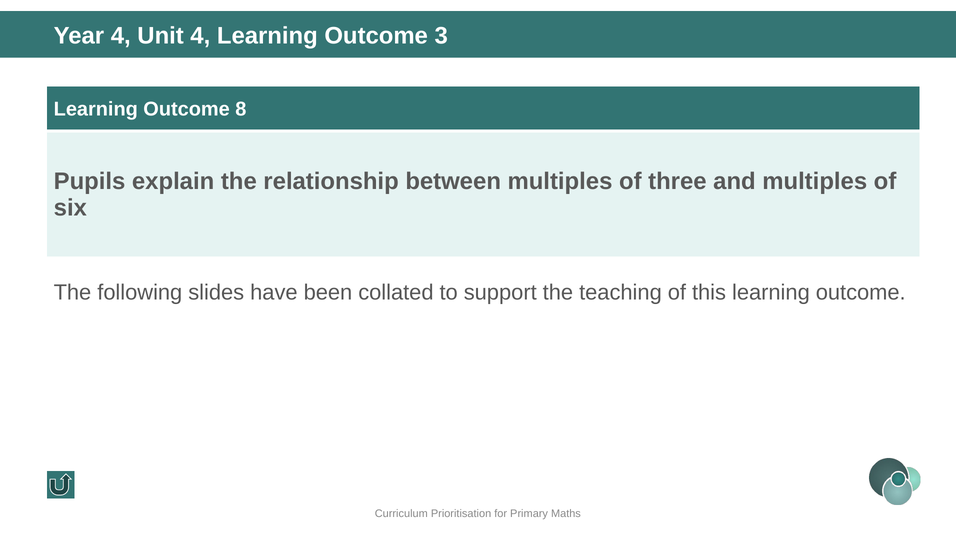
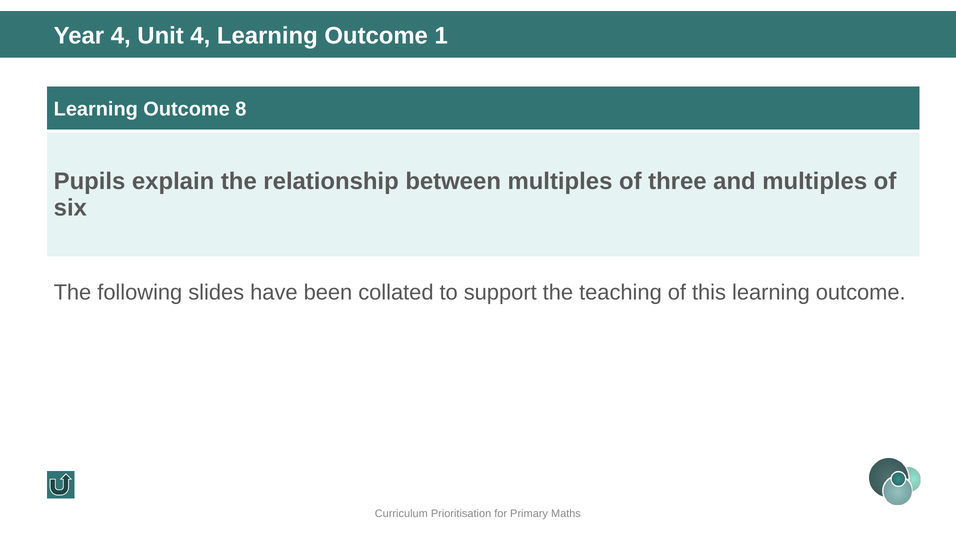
3: 3 -> 1 (441, 36)
